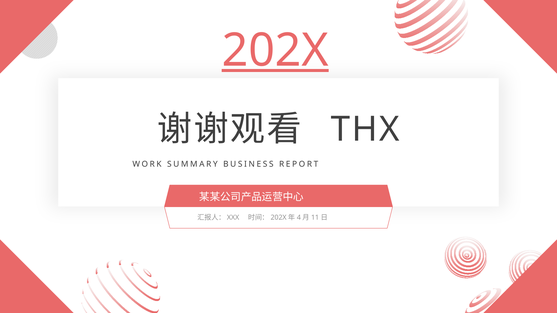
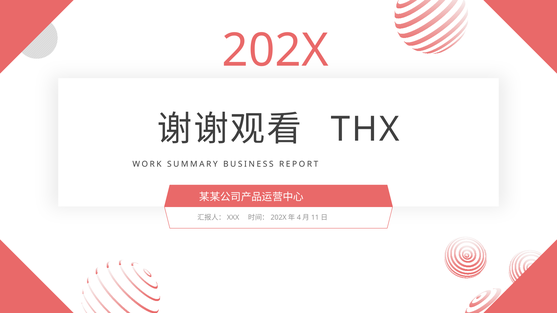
202X underline: present -> none (275, 51)
